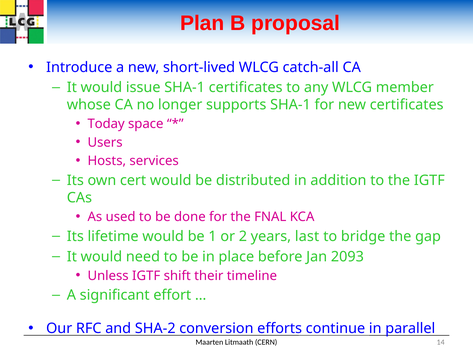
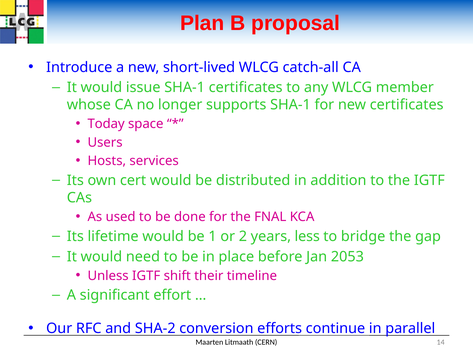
last: last -> less (307, 236)
2093: 2093 -> 2053 (347, 256)
